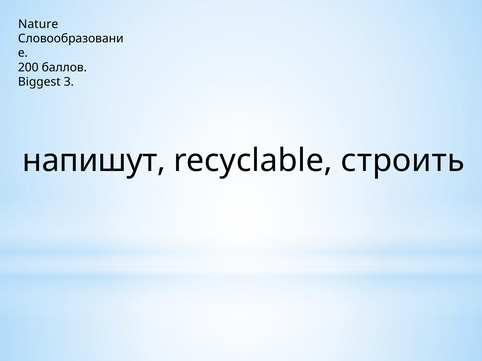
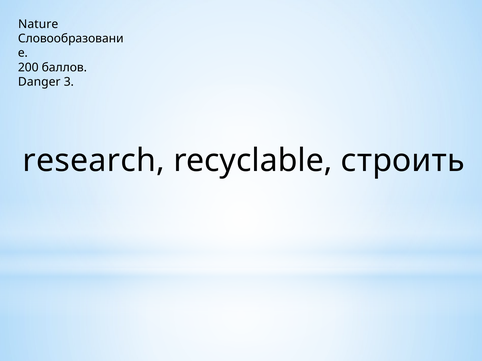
Biggest: Biggest -> Danger (39, 82)
напишут: напишут -> research (94, 161)
